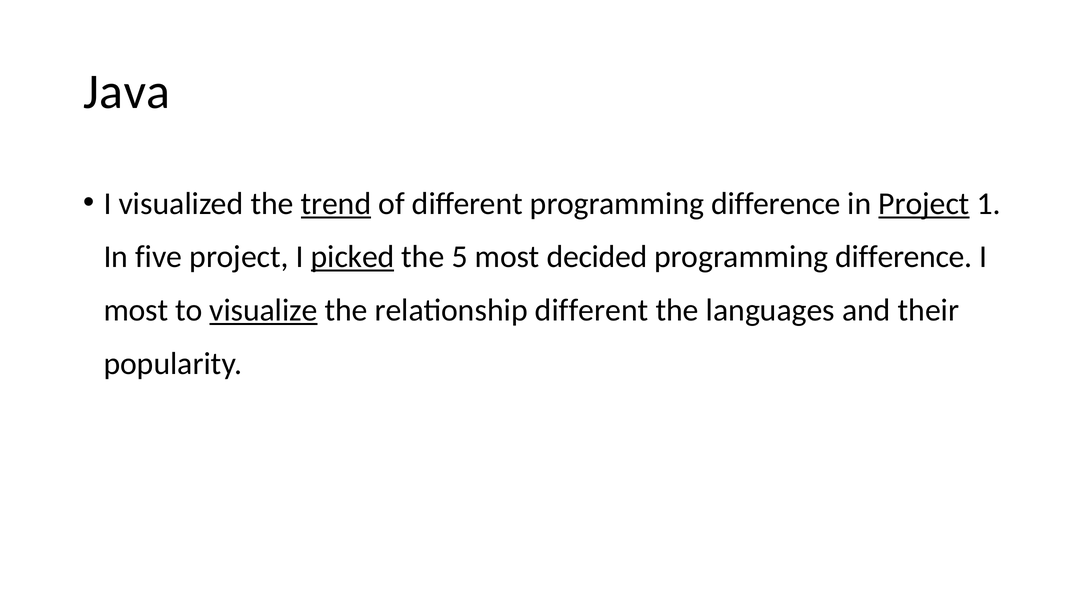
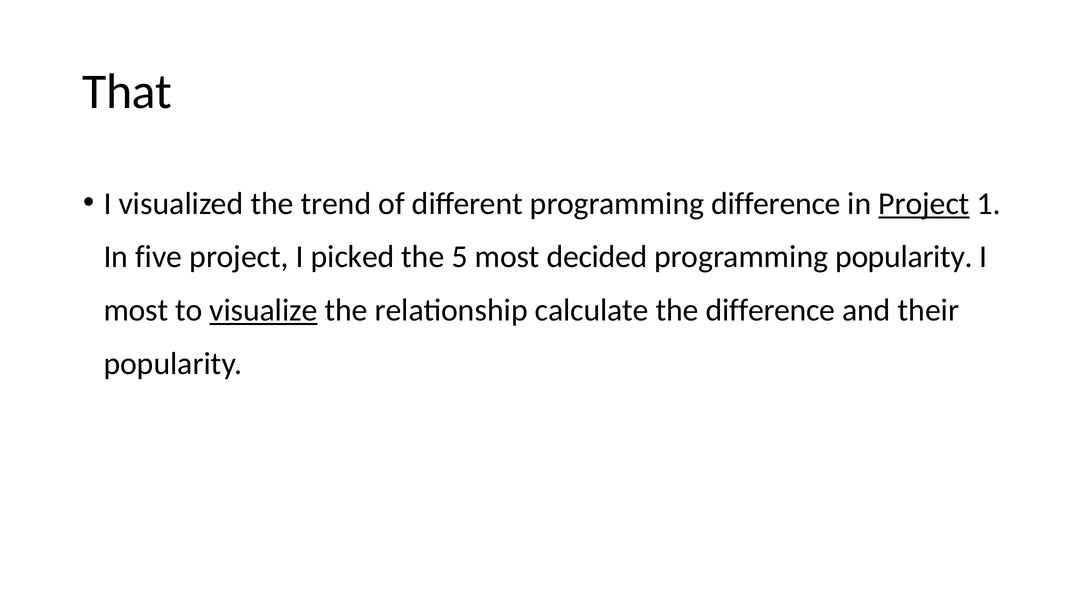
Java: Java -> That (127, 92)
trend underline: present -> none (336, 204)
picked underline: present -> none (353, 257)
difference: difference -> popularity (904, 257)
relationship different: different -> calculate (592, 310)
the languages: languages -> difference (771, 310)
